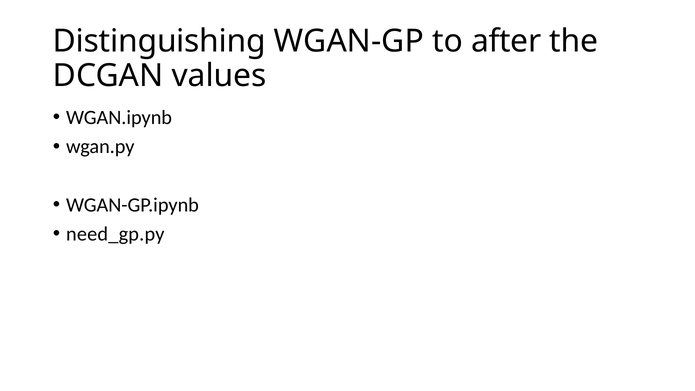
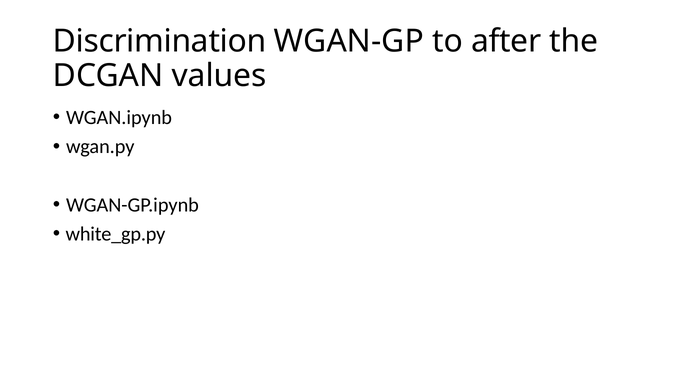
Distinguishing: Distinguishing -> Discrimination (159, 41)
need_gp.py: need_gp.py -> white_gp.py (116, 234)
